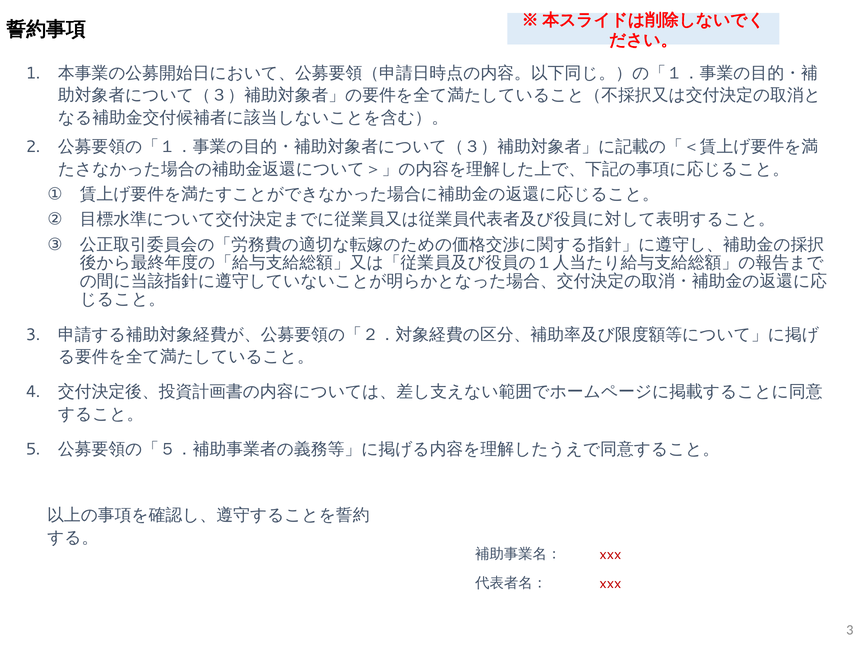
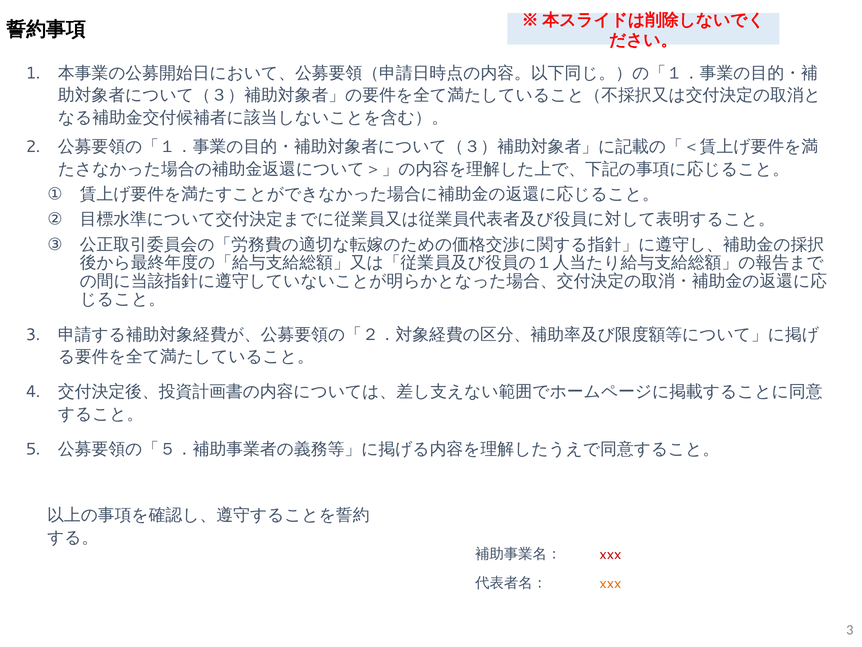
xxx colour: red -> orange (610, 583)
